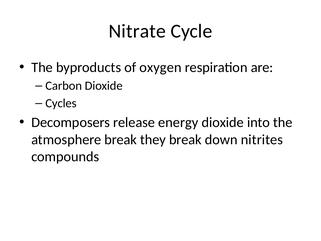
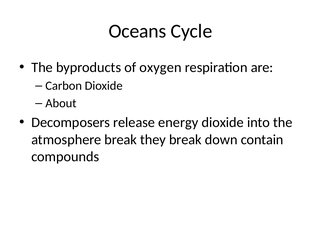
Nitrate: Nitrate -> Oceans (137, 31)
Cycles: Cycles -> About (61, 103)
nitrites: nitrites -> contain (262, 139)
